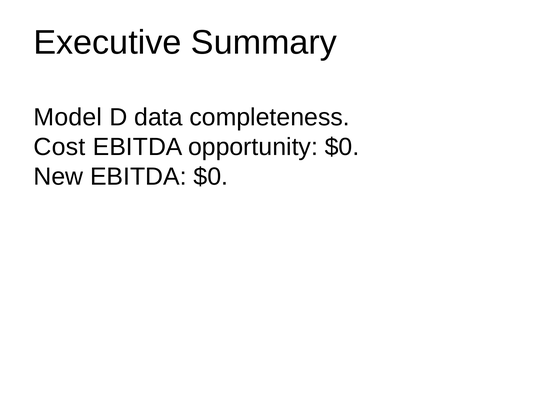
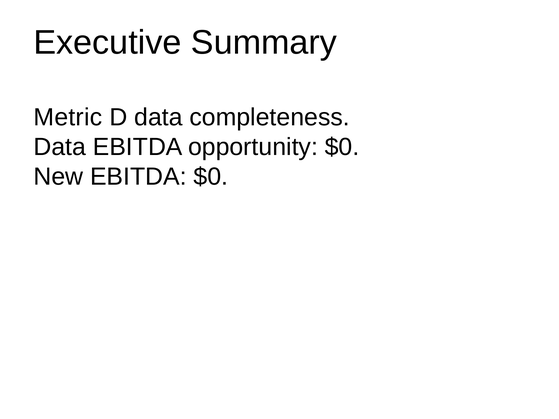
Model: Model -> Metric (68, 117)
Cost: Cost -> Data (60, 147)
